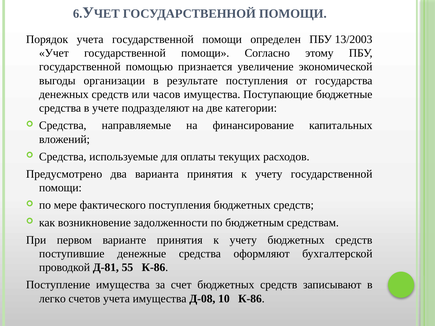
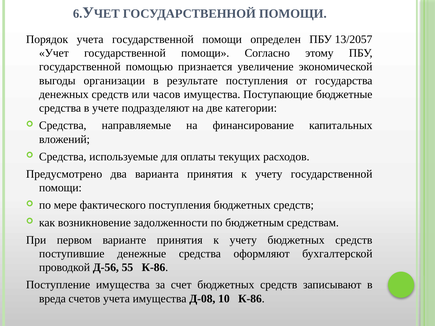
13/2003: 13/2003 -> 13/2057 (354, 39)
Д-81: Д-81 -> Д-56 (106, 268)
легко: легко -> вреда (52, 299)
